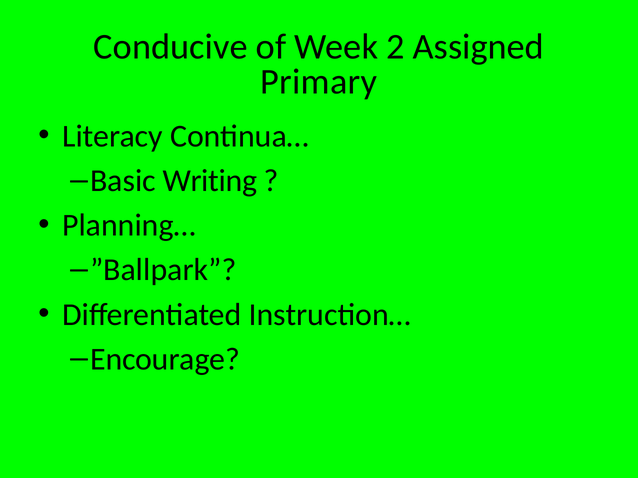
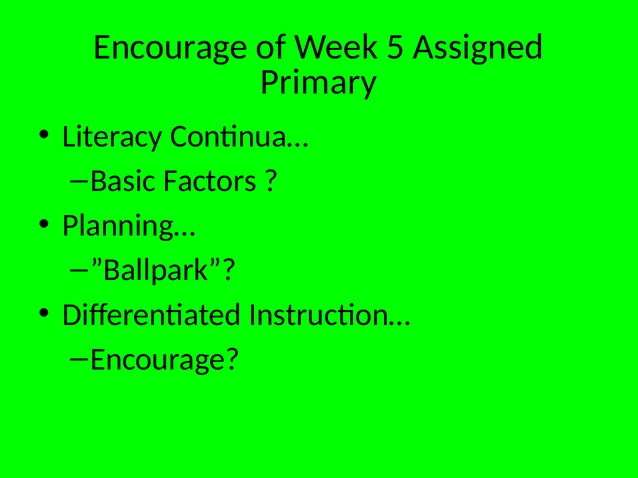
Conducive: Conducive -> Encourage (171, 47)
2: 2 -> 5 (395, 47)
Writing: Writing -> Factors (210, 181)
